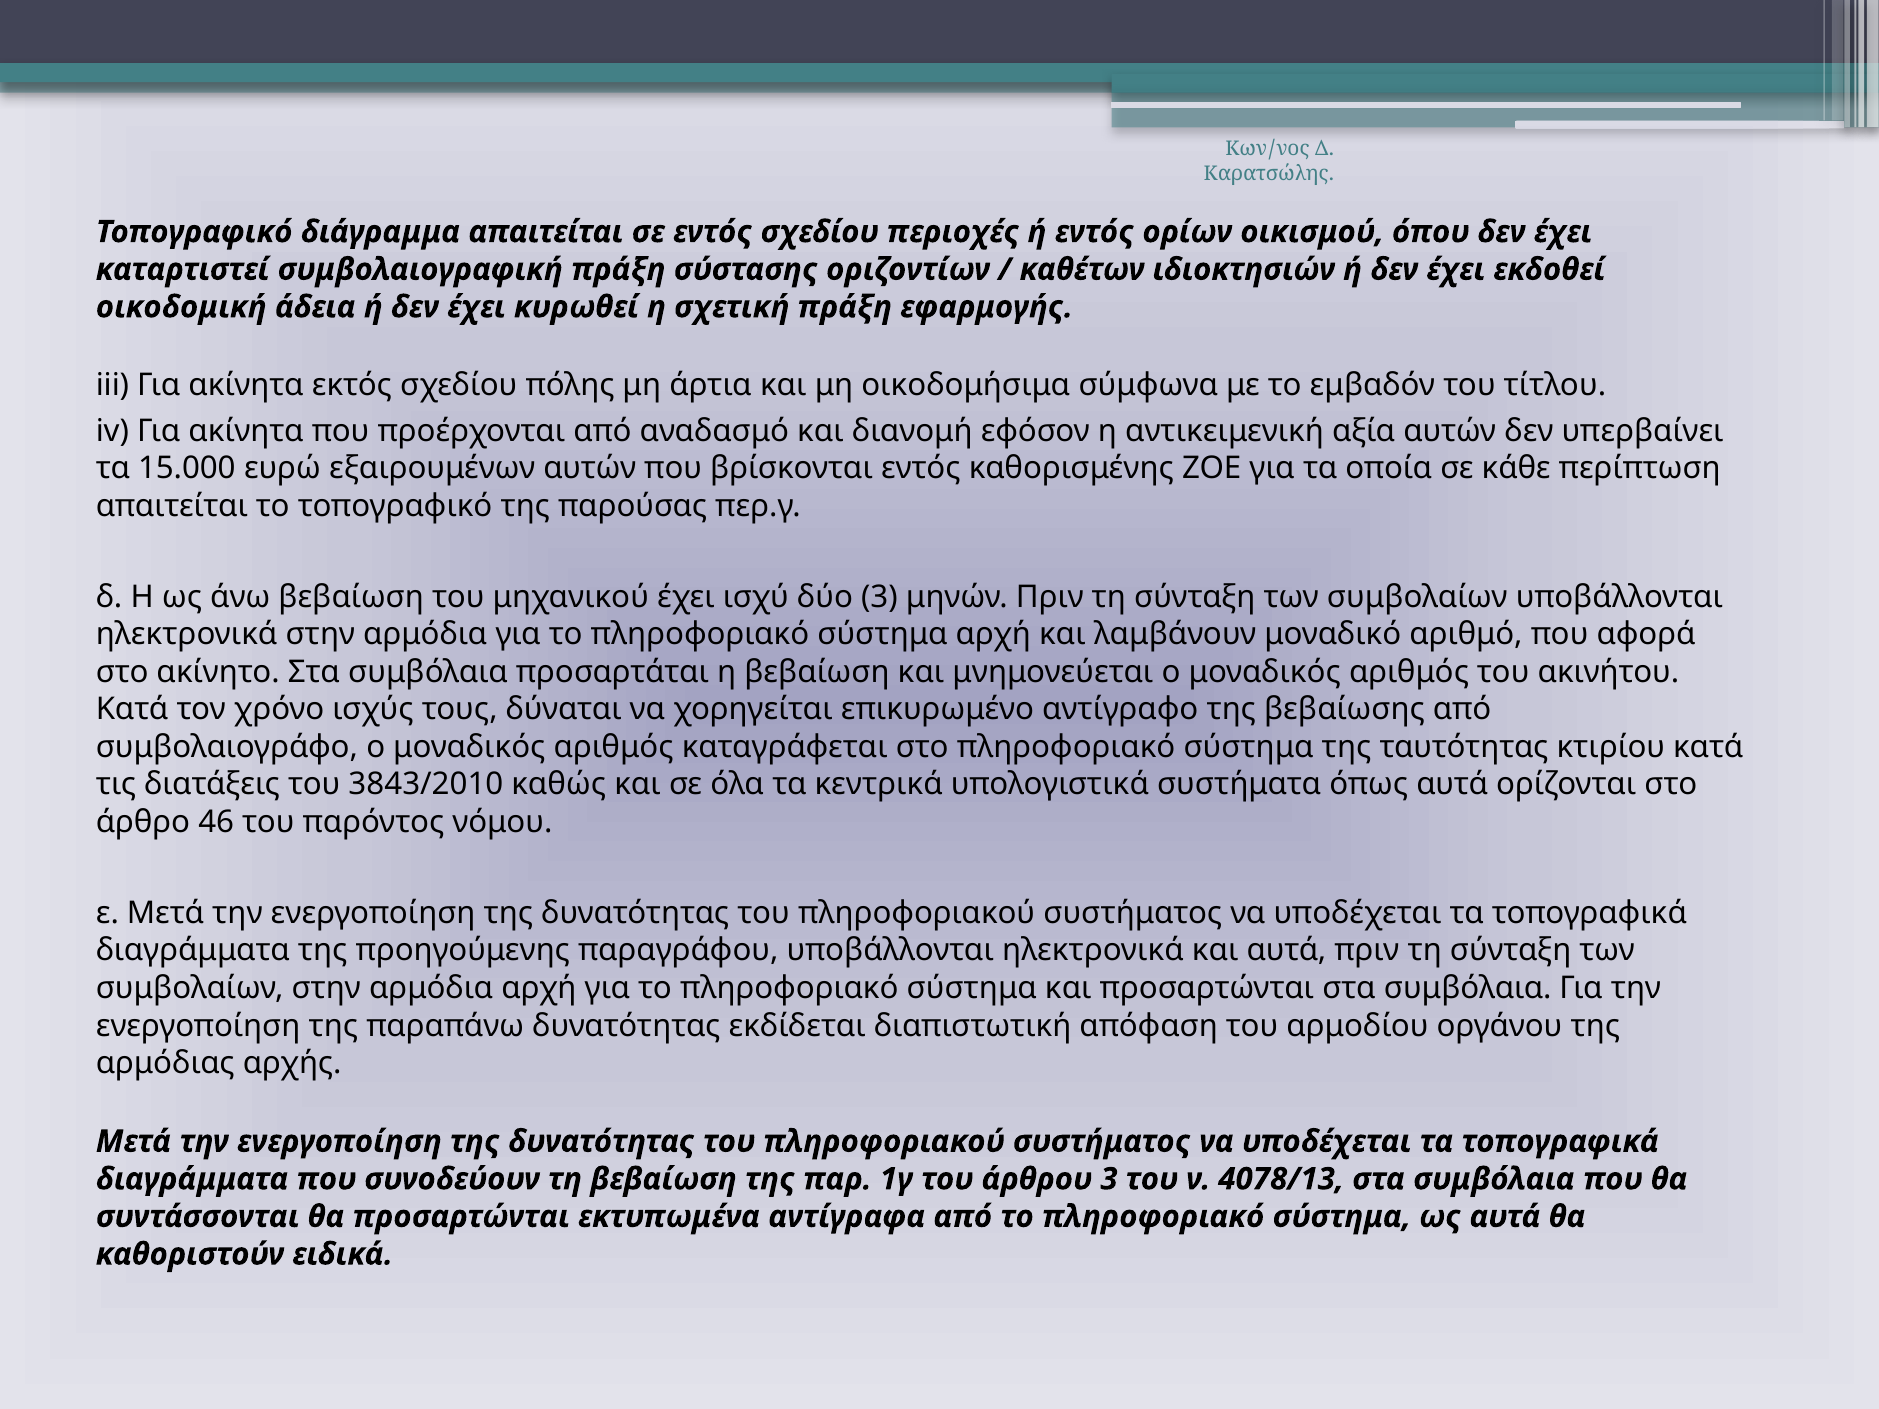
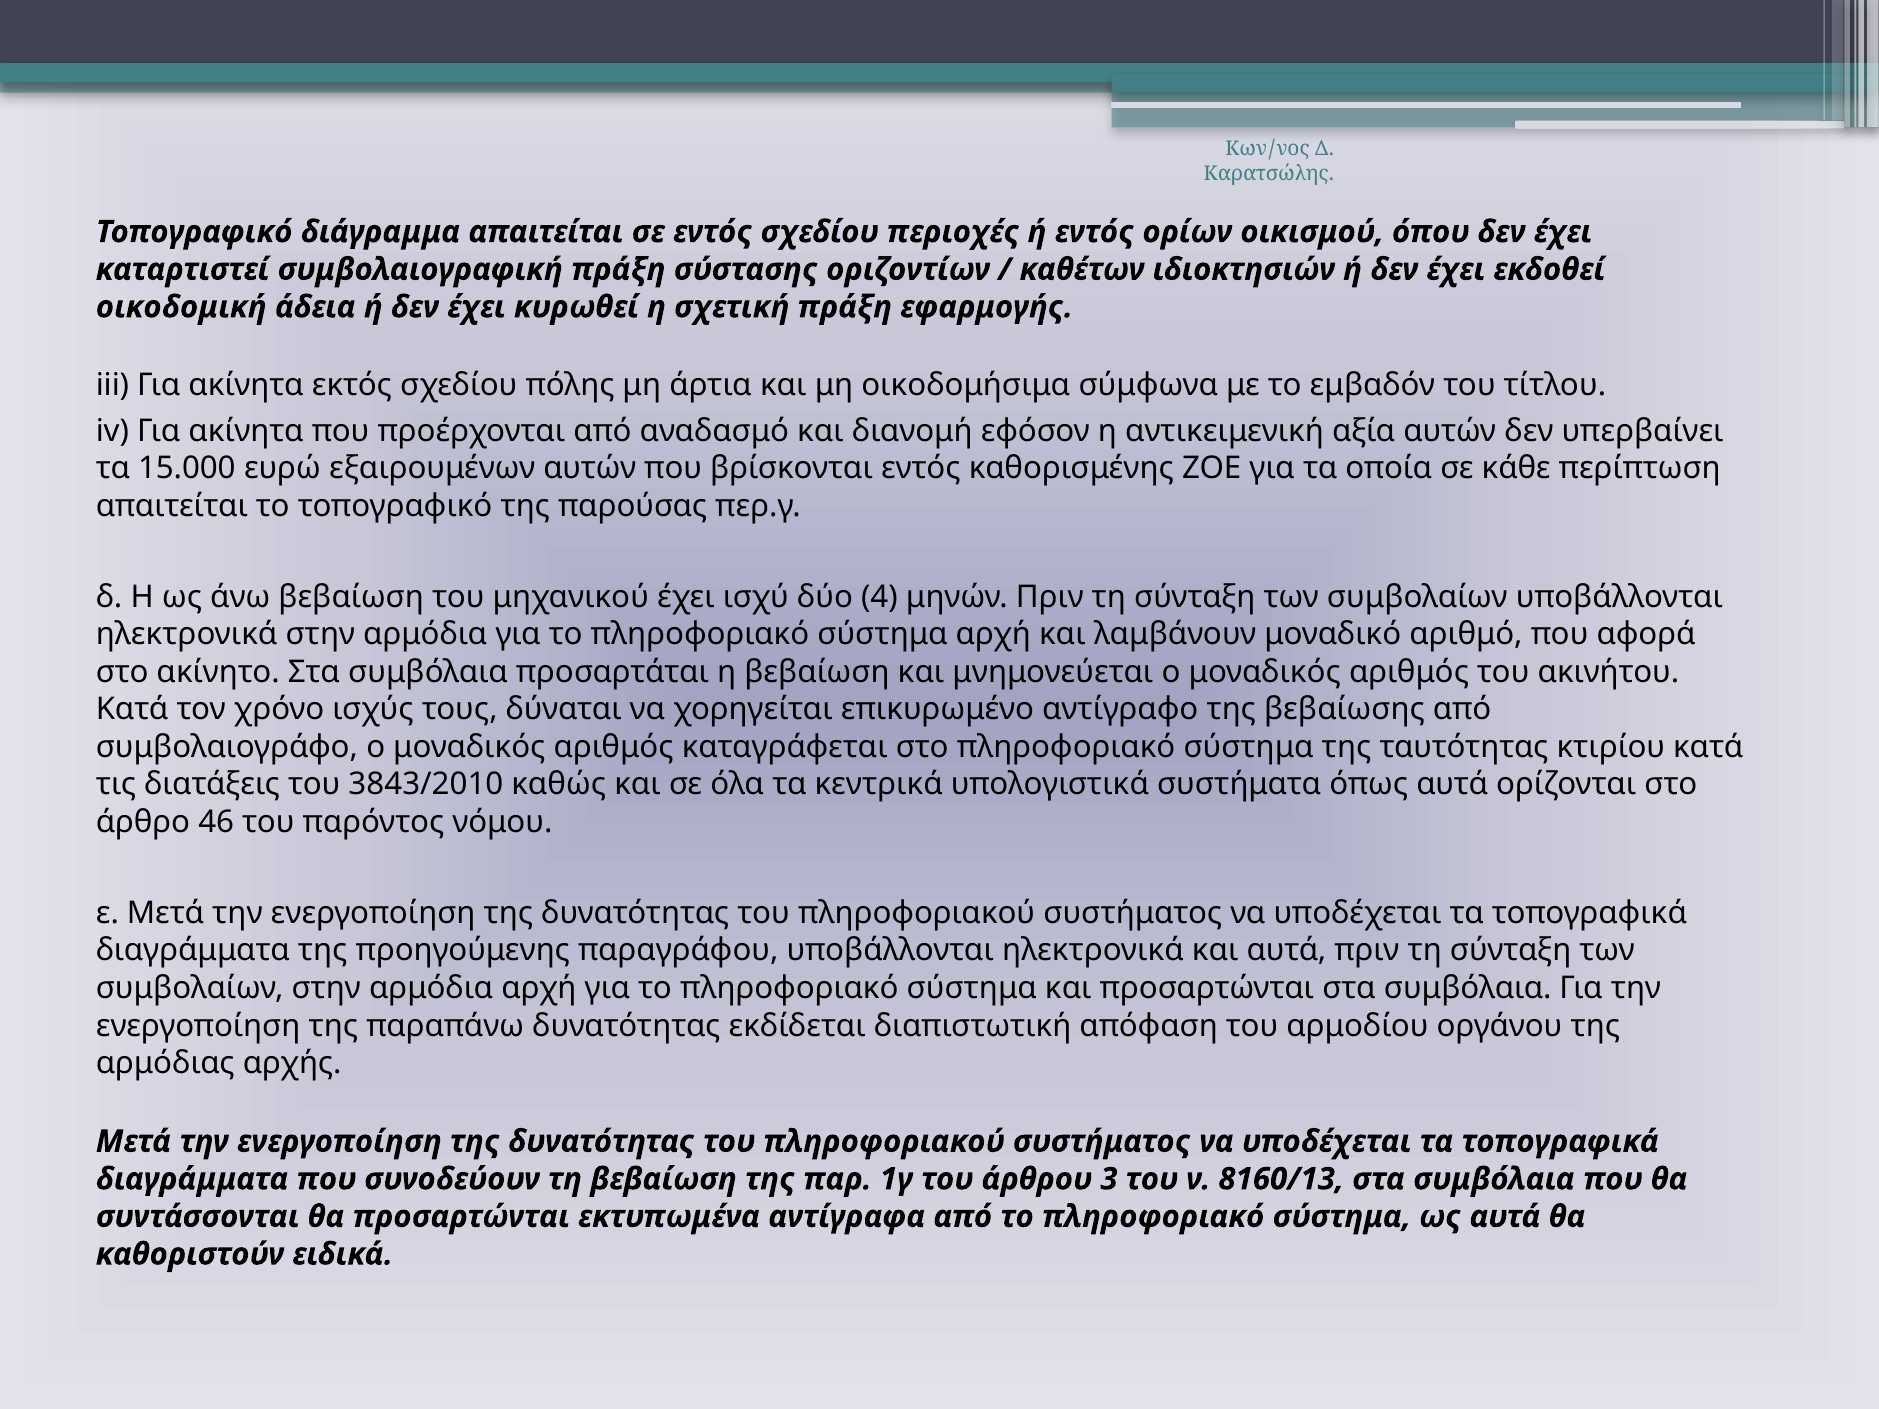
δύο 3: 3 -> 4 (879, 597)
4078/13: 4078/13 -> 8160/13 (1281, 1179)
